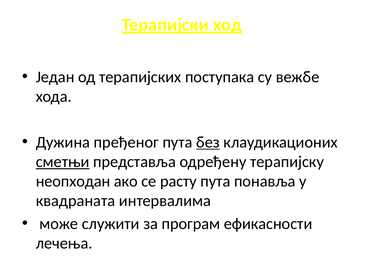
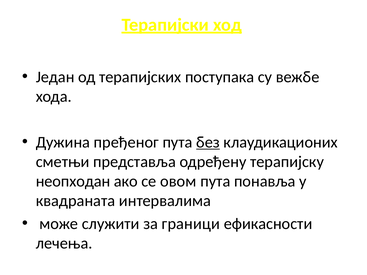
сметњи underline: present -> none (63, 162)
расту: расту -> овом (178, 181)
програм: програм -> граници (191, 224)
